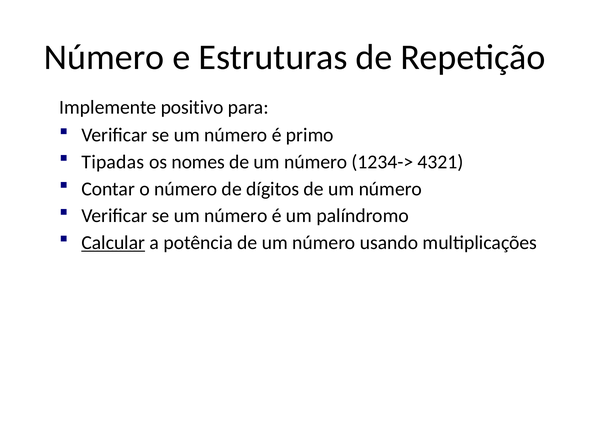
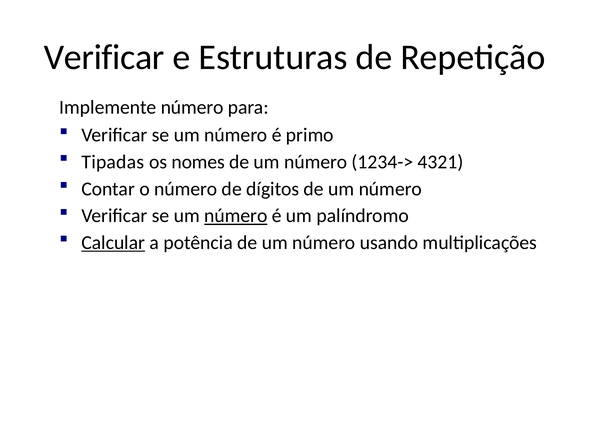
Número: Número -> Verificar (104, 57)
Implemente positivo: positivo -> número (192, 107)
número underline: none -> present (236, 216)
